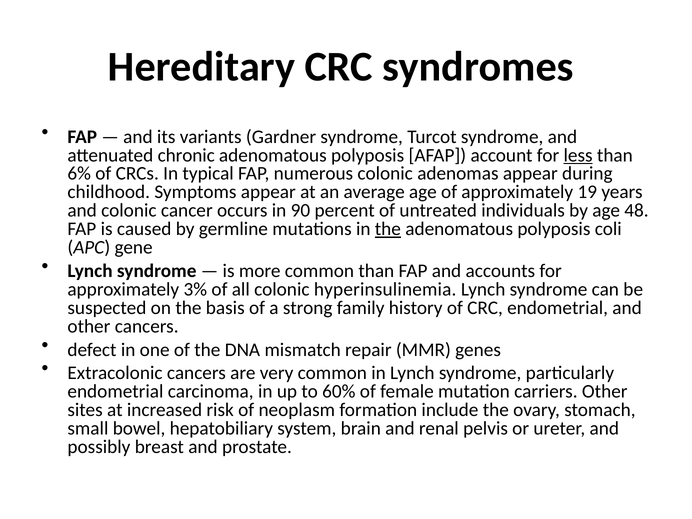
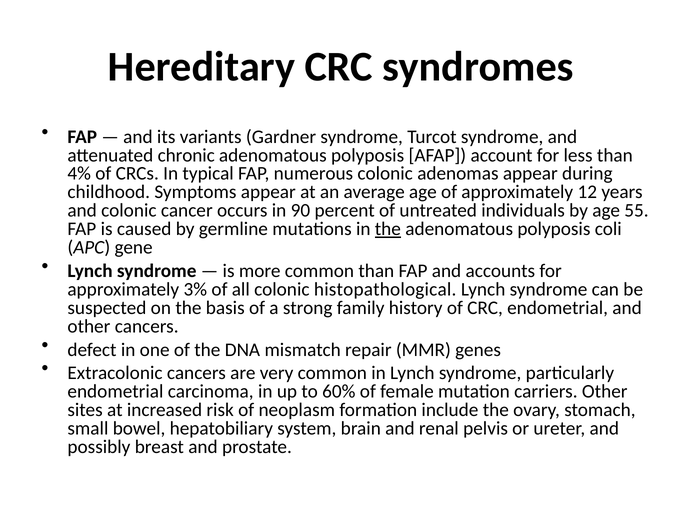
less underline: present -> none (578, 155)
6%: 6% -> 4% (79, 174)
19: 19 -> 12 (587, 192)
48: 48 -> 55 (637, 211)
hyperinsulinemia: hyperinsulinemia -> histopathological (385, 289)
